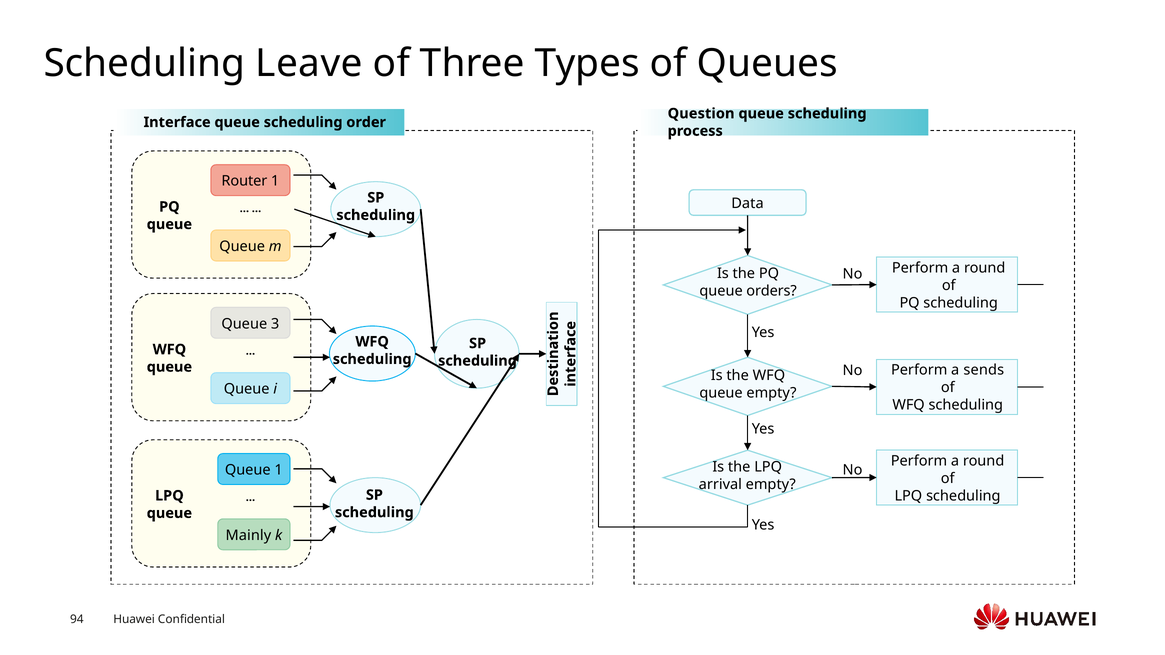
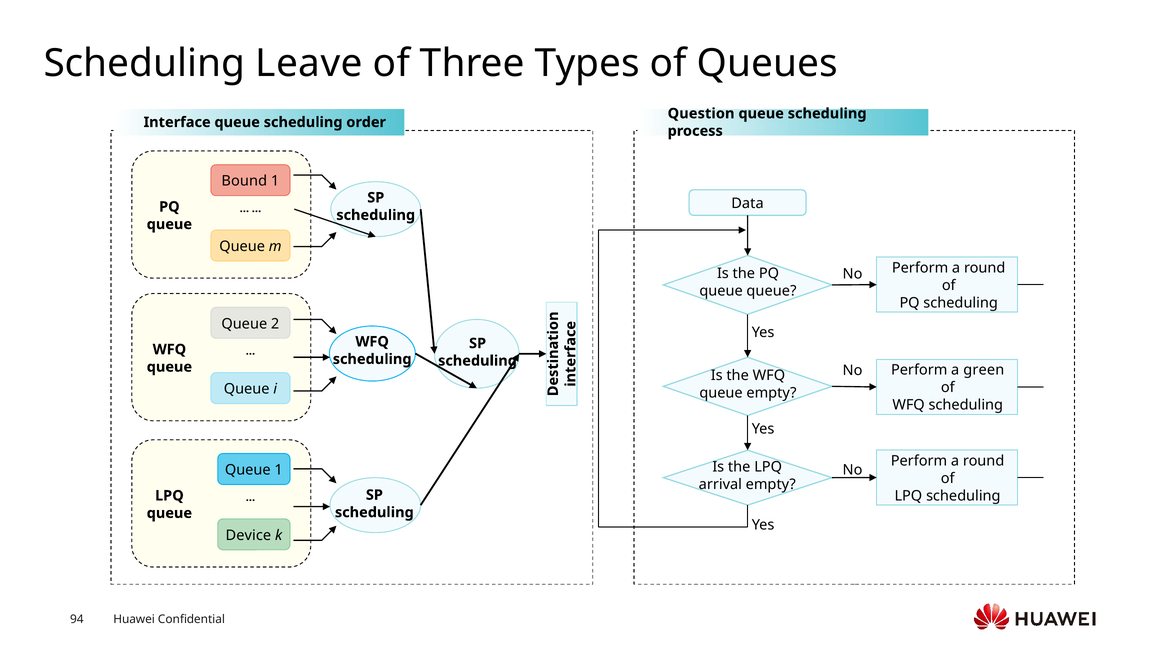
Router: Router -> Bound (244, 181)
orders: orders -> queue (771, 291)
3: 3 -> 2 (275, 324)
sends: sends -> green (984, 370)
Mainly: Mainly -> Device (248, 536)
